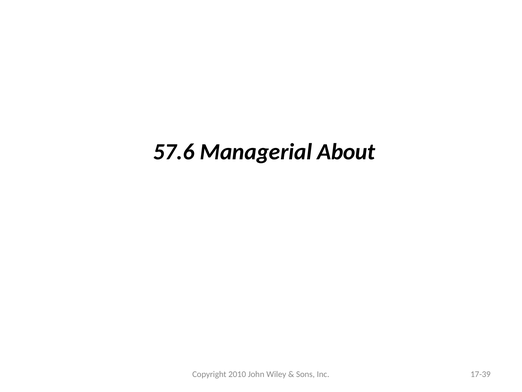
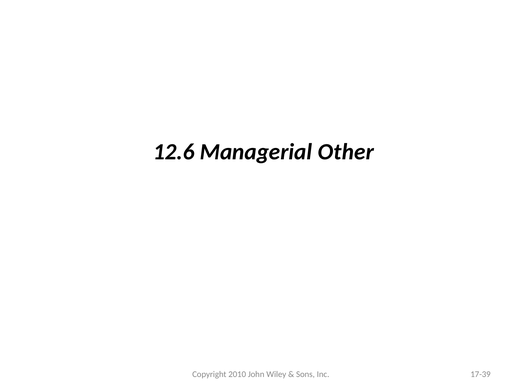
57.6: 57.6 -> 12.6 (174, 152)
About: About -> Other (346, 152)
